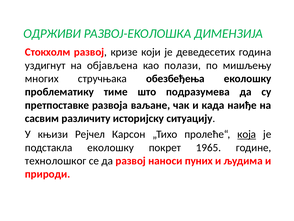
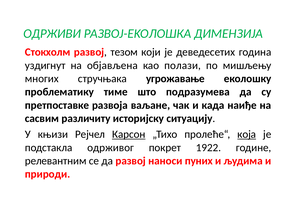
кризе: кризе -> тезом (124, 52)
обезбеђења: обезбеђења -> угрожавање (175, 78)
Карсон underline: none -> present (129, 134)
подстакла еколошку: еколошку -> одрживог (111, 147)
1965: 1965 -> 1922 (208, 147)
технолошког: технолошког -> релевантним (56, 161)
